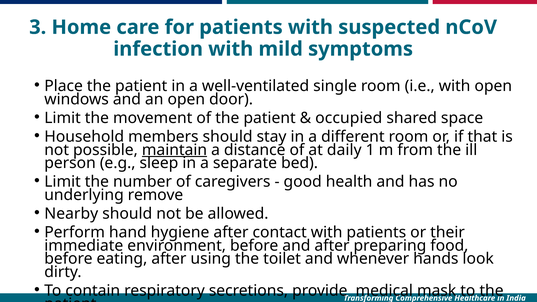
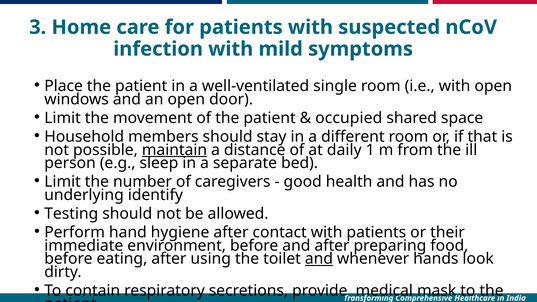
remove: remove -> identify (155, 195)
Nearby: Nearby -> Testing (71, 214)
and underline: none -> present (319, 259)
